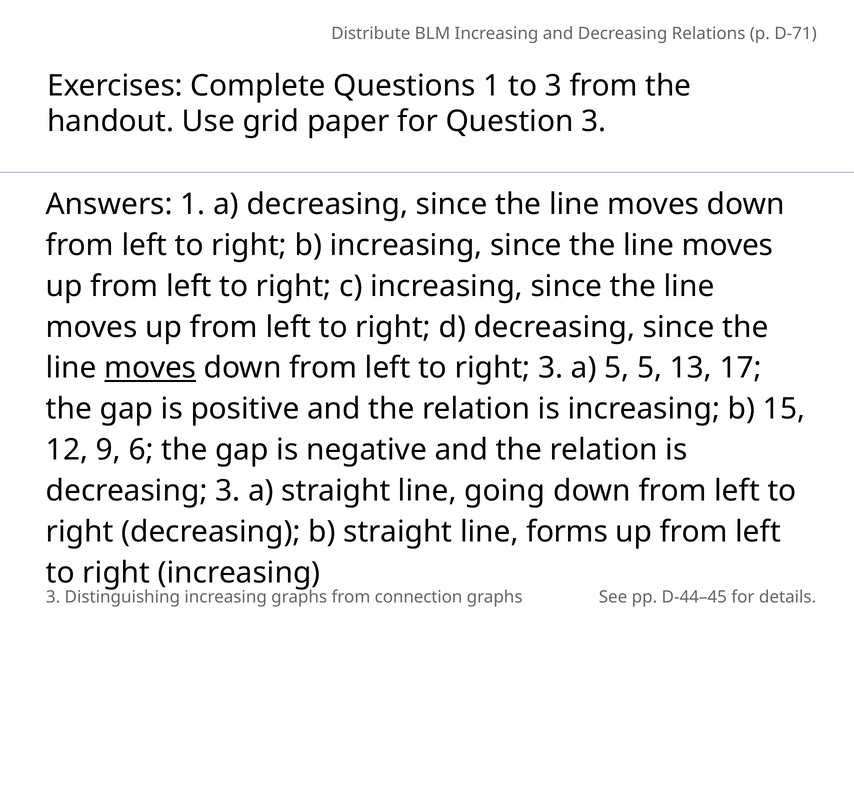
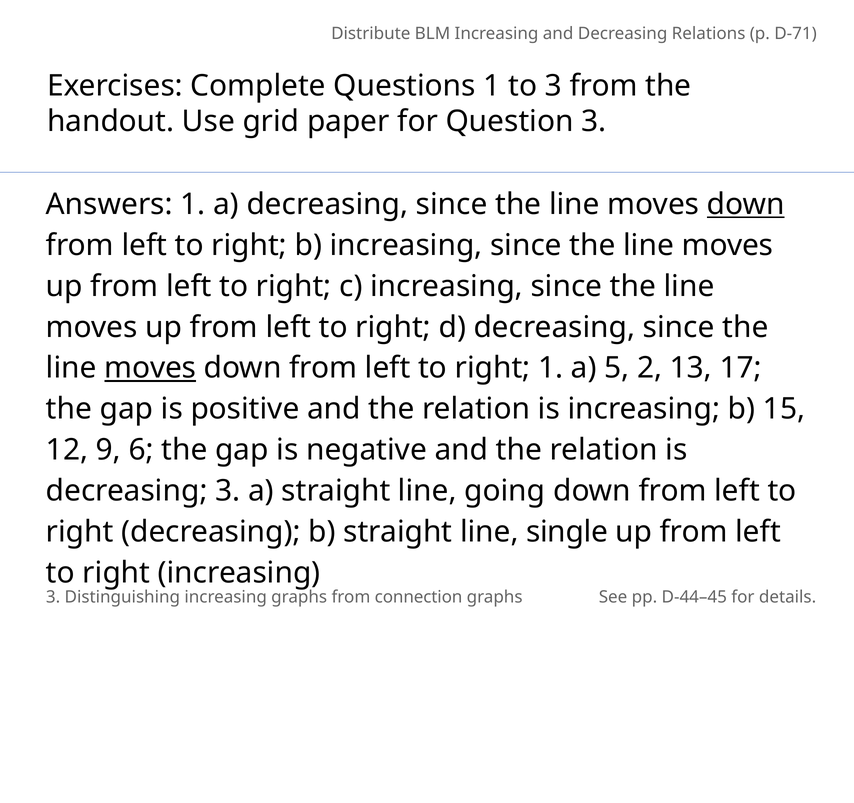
down underline: none -> present (746, 204)
right 3: 3 -> 1 (551, 368)
5 5: 5 -> 2 (650, 368)
forms: forms -> single (567, 532)
